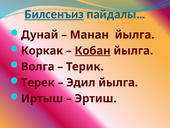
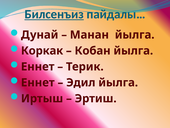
Кобан underline: present -> none (93, 51)
Волга: Волга -> Еннет (38, 66)
Терек: Терек -> Еннет (38, 82)
